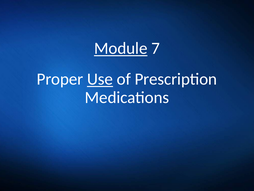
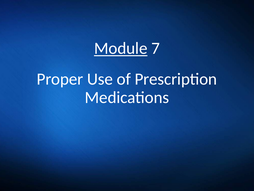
Use underline: present -> none (100, 79)
